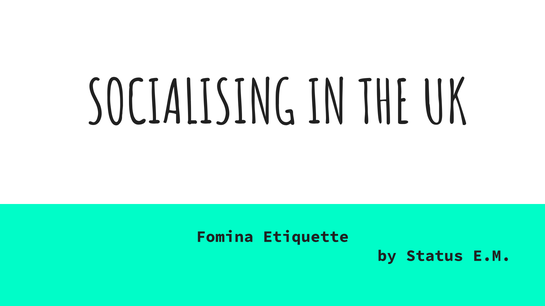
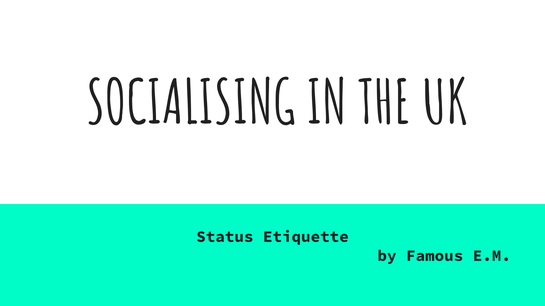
Fomina: Fomina -> Status (225, 237)
Status: Status -> Famous (435, 256)
